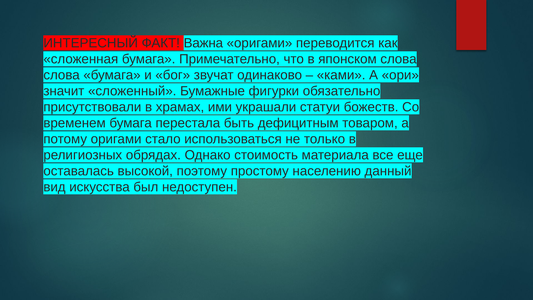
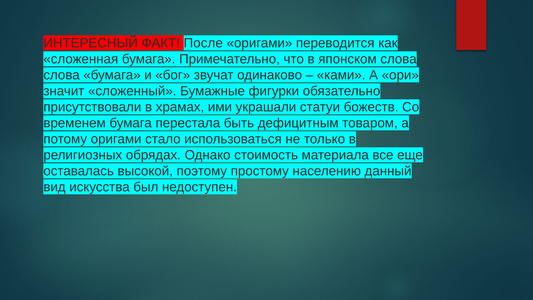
Важна: Важна -> После (203, 43)
